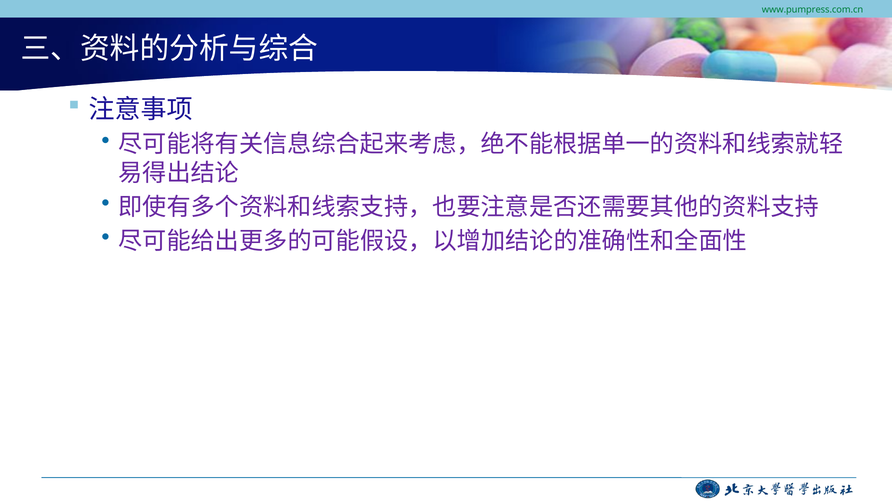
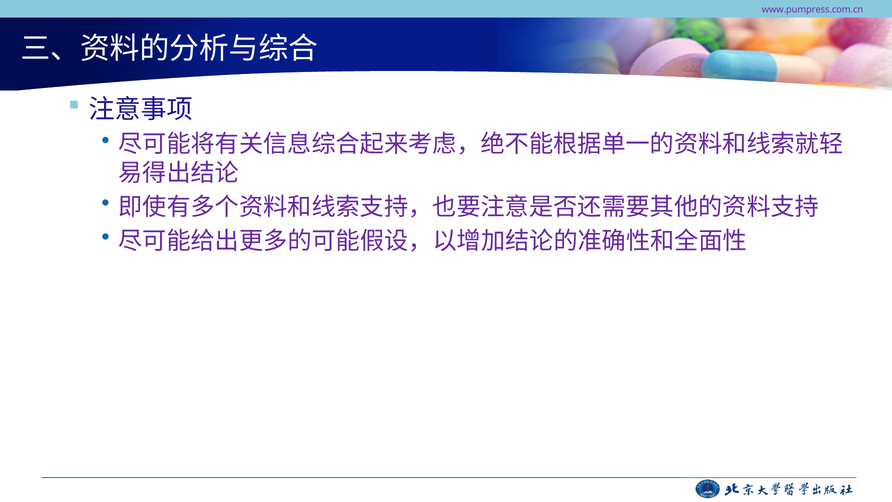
www.pumpress.com.cn colour: green -> purple (813, 10)
